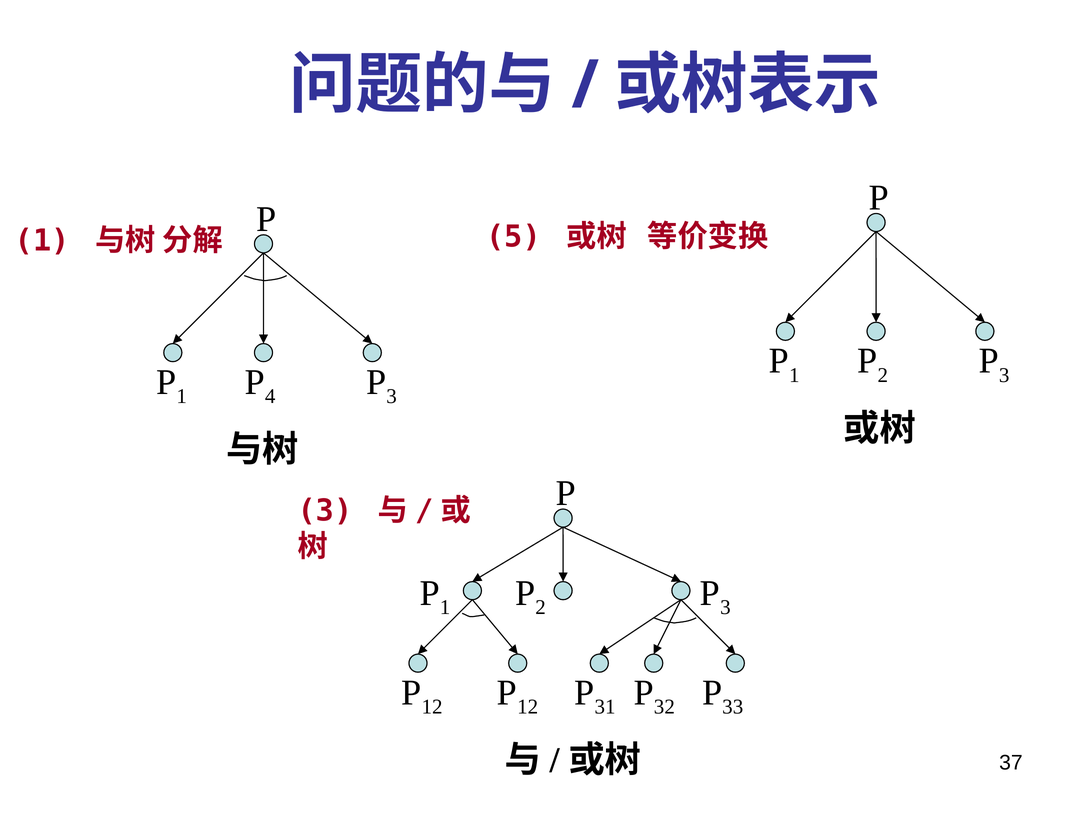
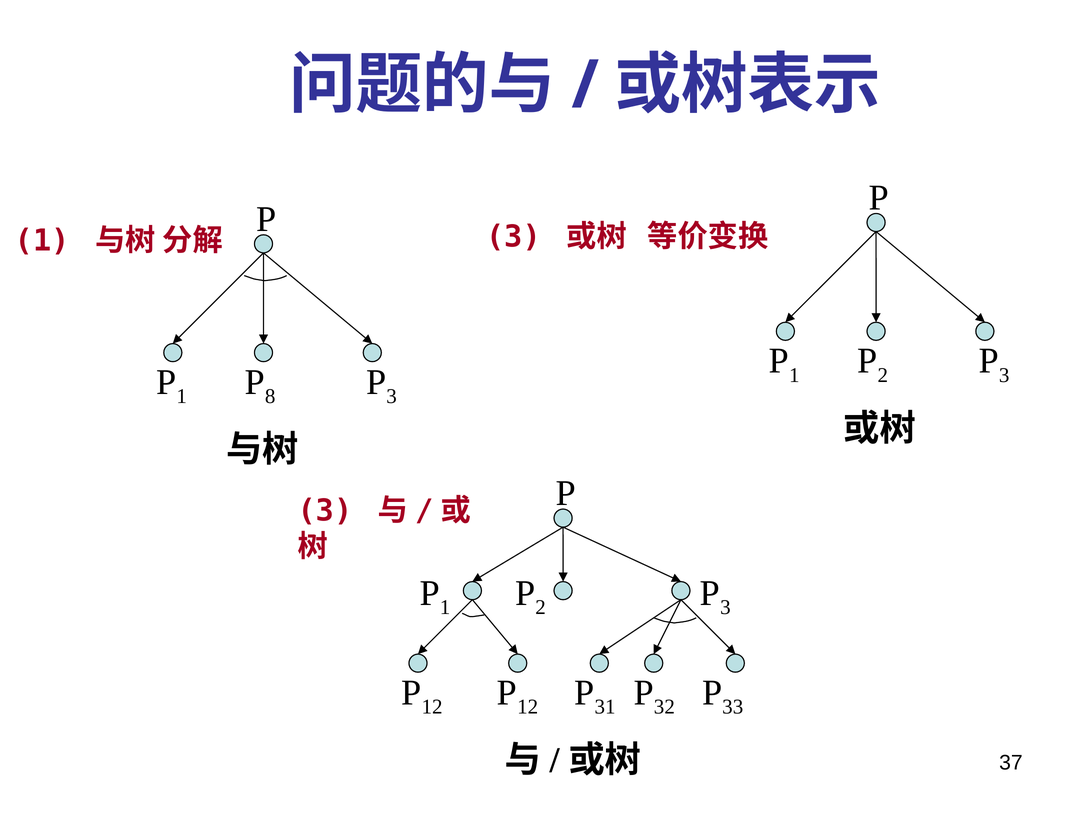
5: 5 -> 3 (513, 237)
4: 4 -> 8 (270, 396)
